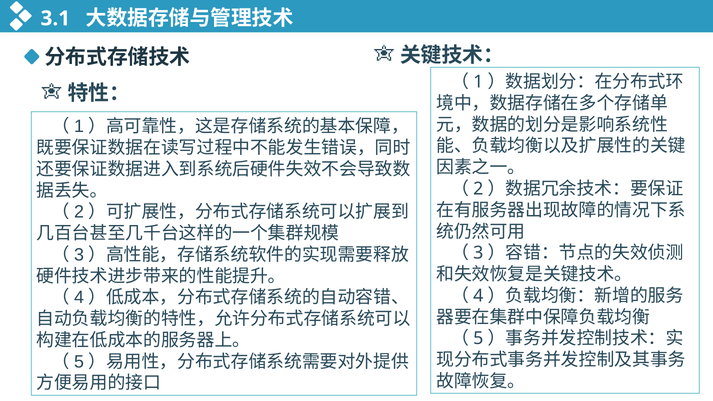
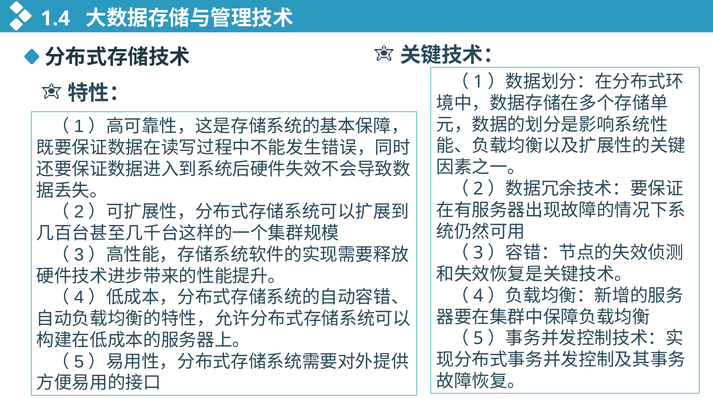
3.1: 3.1 -> 1.4 (55, 18)
